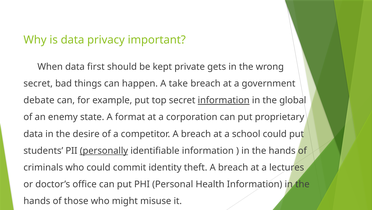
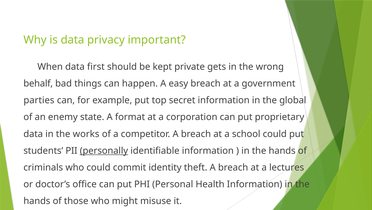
secret: secret -> behalf (38, 83)
take: take -> easy (178, 83)
debate: debate -> parties (39, 100)
information underline: present -> none (224, 100)
desire: desire -> works (86, 133)
